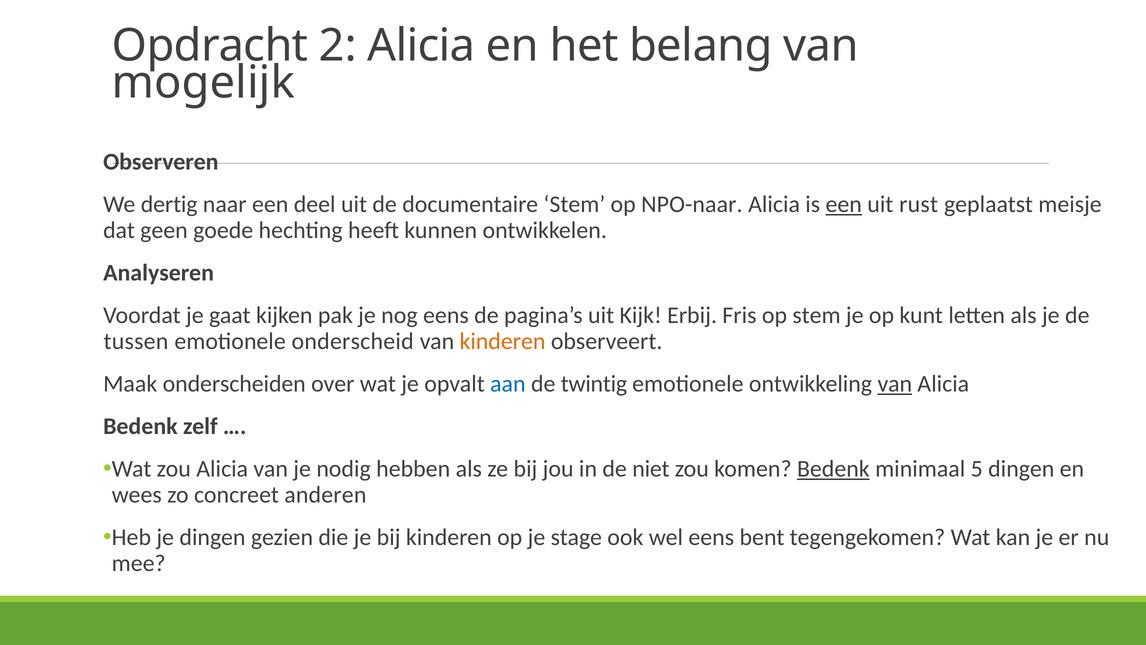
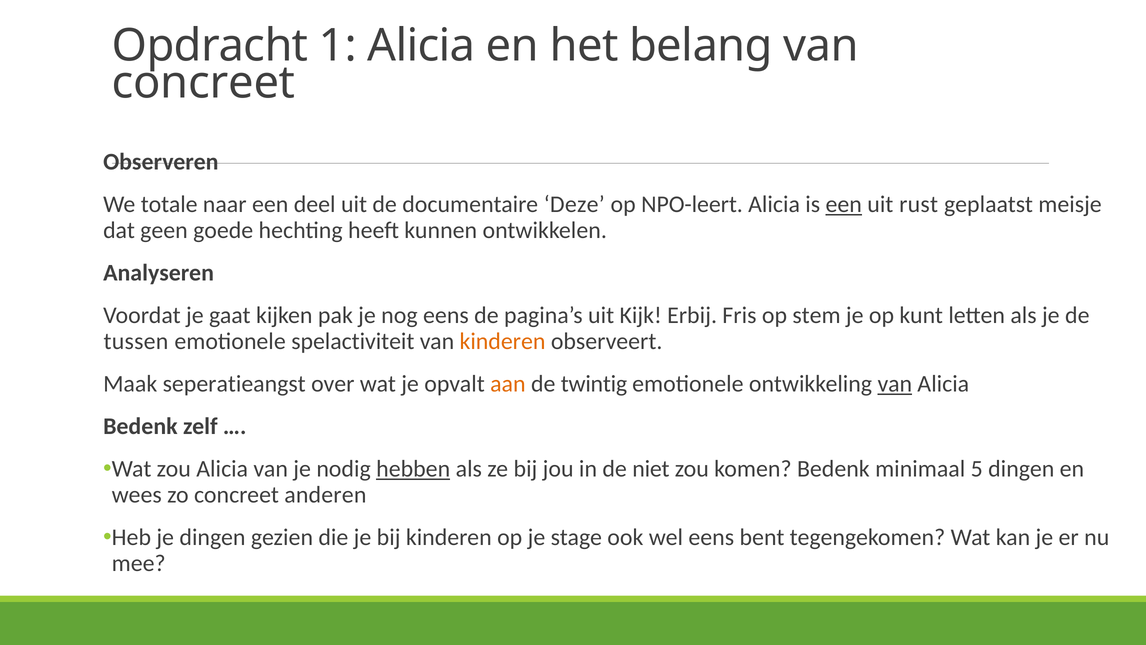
2: 2 -> 1 (338, 46)
mogelijk: mogelijk -> concreet (204, 83)
dertig: dertig -> totale (169, 204)
documentaire Stem: Stem -> Deze (574, 204)
NPO-naar: NPO-naar -> NPO-leert (692, 204)
onderscheid: onderscheid -> spelactiviteit (353, 341)
onderscheiden: onderscheiden -> seperatieangst (234, 384)
aan colour: blue -> orange (508, 384)
hebben underline: none -> present (413, 469)
Bedenk underline: present -> none (833, 469)
